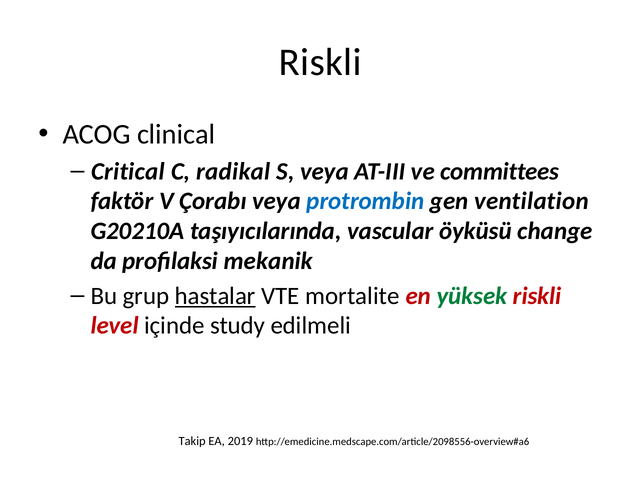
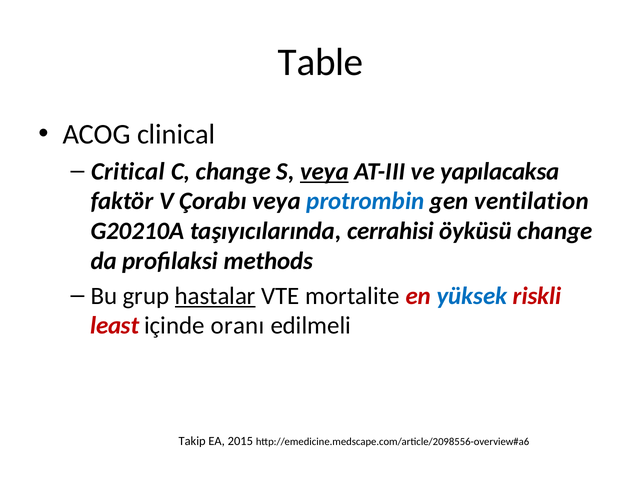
Riskli: Riskli -> Table (321, 62)
C radikal: radikal -> change (233, 171)
veya underline: none -> present (324, 171)
committees: committees -> yapılacaksa (500, 171)
vascular: vascular -> cerrahisi (390, 231)
mekanik: mekanik -> methods (268, 261)
yüksek colour: green -> blue (472, 296)
level: level -> least (115, 326)
study: study -> oranı (237, 326)
2019: 2019 -> 2015 (240, 441)
